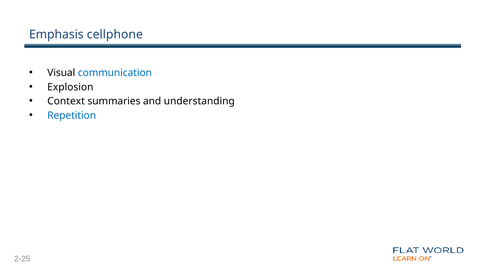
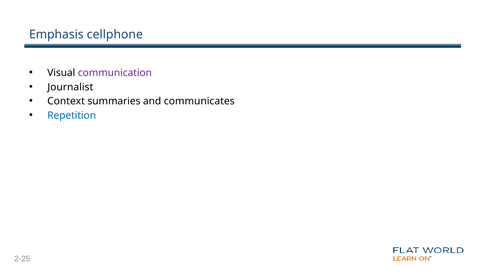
communication colour: blue -> purple (115, 73)
Explosion: Explosion -> Journalist (70, 87)
understanding: understanding -> communicates (199, 101)
